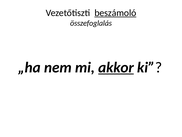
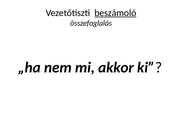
akkor underline: present -> none (116, 67)
